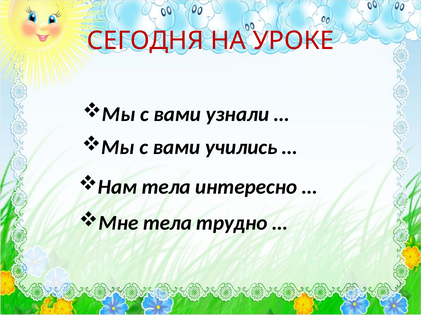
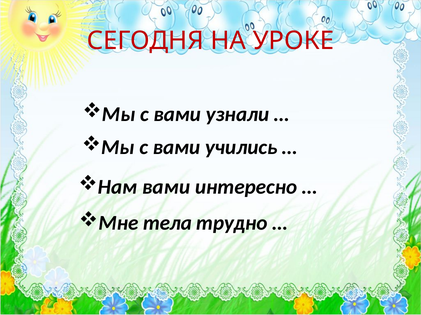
Нам тела: тела -> вами (166, 187)
